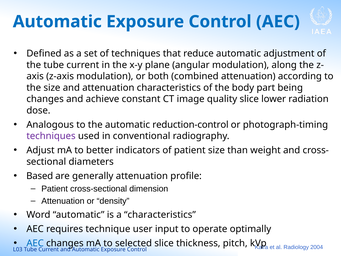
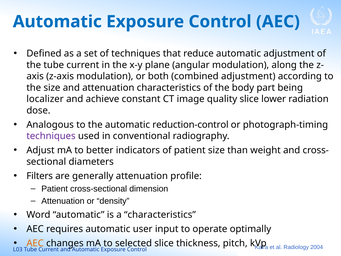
combined attenuation: attenuation -> adjustment (248, 76)
changes: changes -> localizer (45, 99)
Based: Based -> Filters (40, 176)
requires technique: technique -> automatic (108, 229)
AEC colour: blue -> orange (35, 243)
